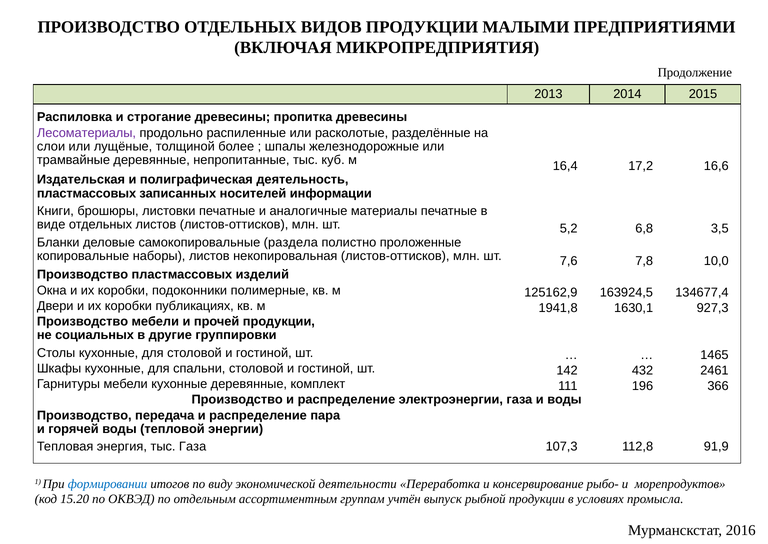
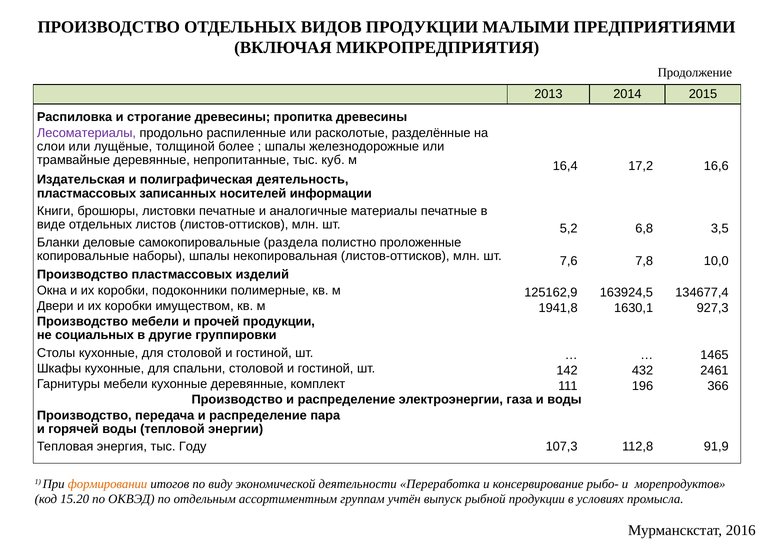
наборы листов: листов -> шпалы (209, 256)
публикациях: публикациях -> имуществом (195, 306)
тыс Газа: Газа -> Году (193, 447)
формировании colour: blue -> orange (108, 484)
